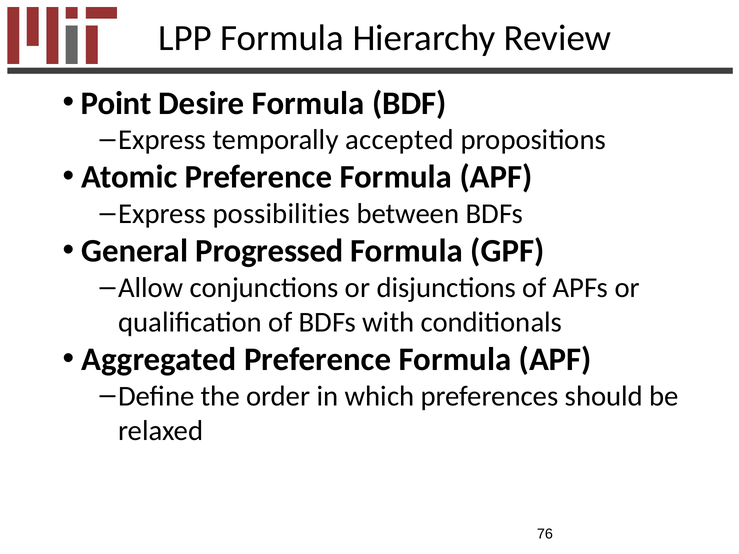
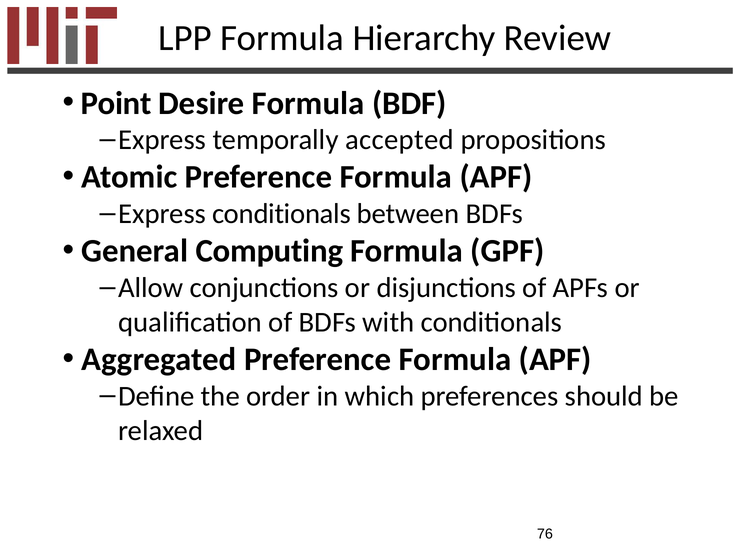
Express possibilities: possibilities -> conditionals (281, 214)
Progressed: Progressed -> Computing (269, 251)
